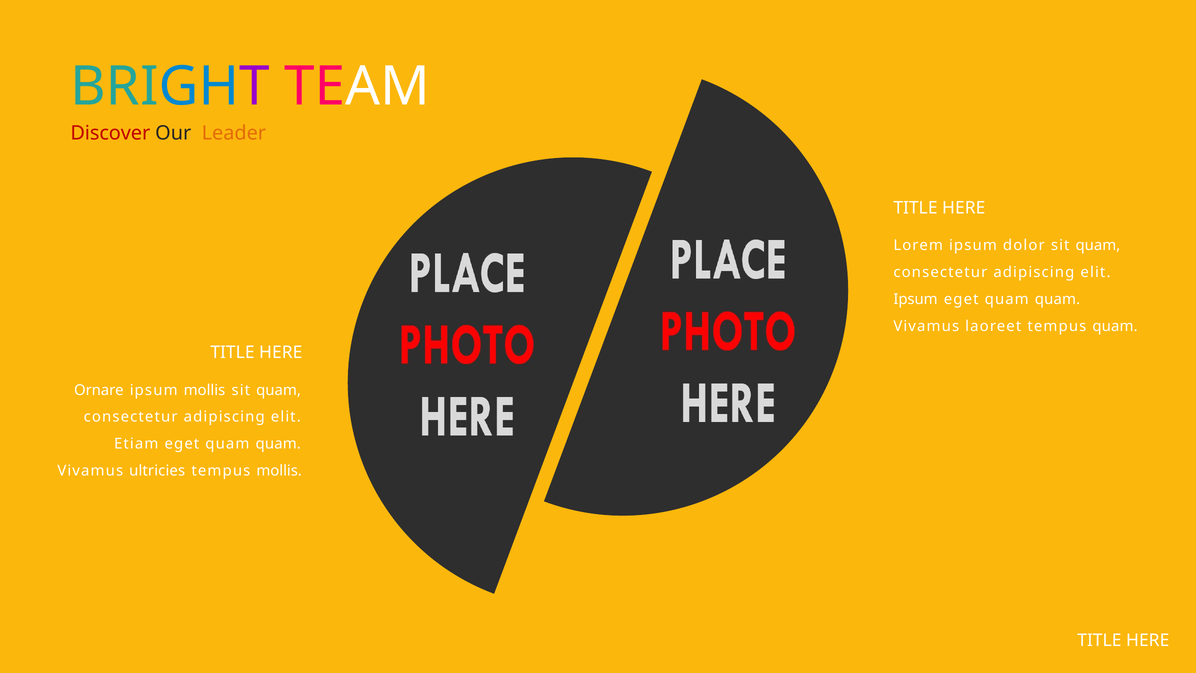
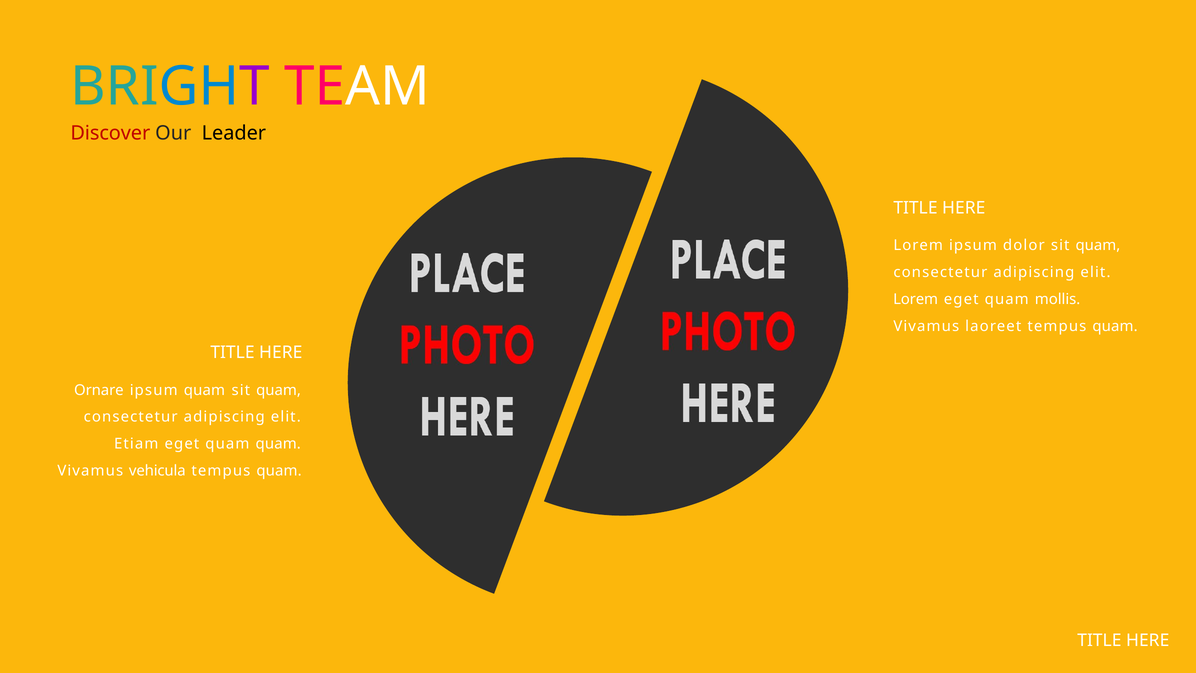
Leader colour: orange -> black (234, 133)
Ipsum: Ipsum -> Lorem (916, 299)
quam: quam -> mollis (1058, 299)
ipsum mollis: mollis -> quam (204, 390)
ultricies: ultricies -> vehicula (157, 471)
mollis: mollis -> quam (279, 471)
